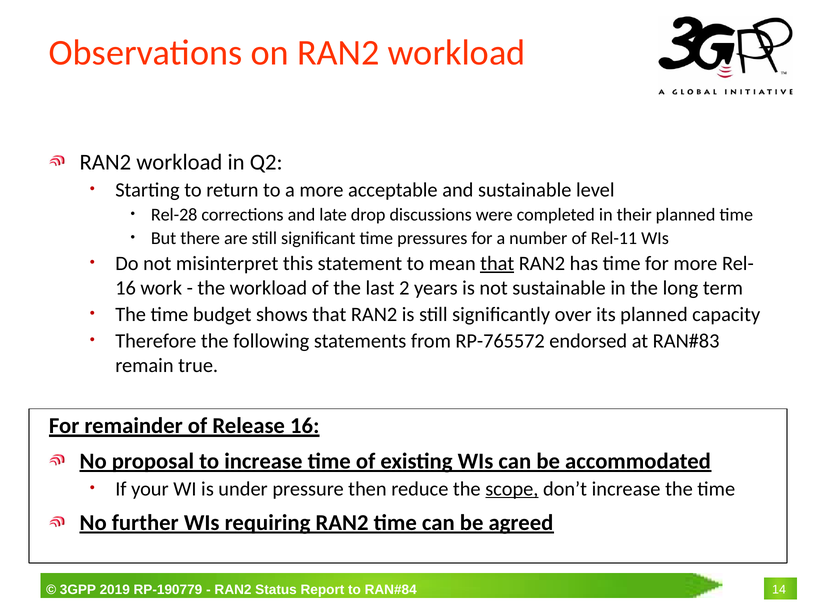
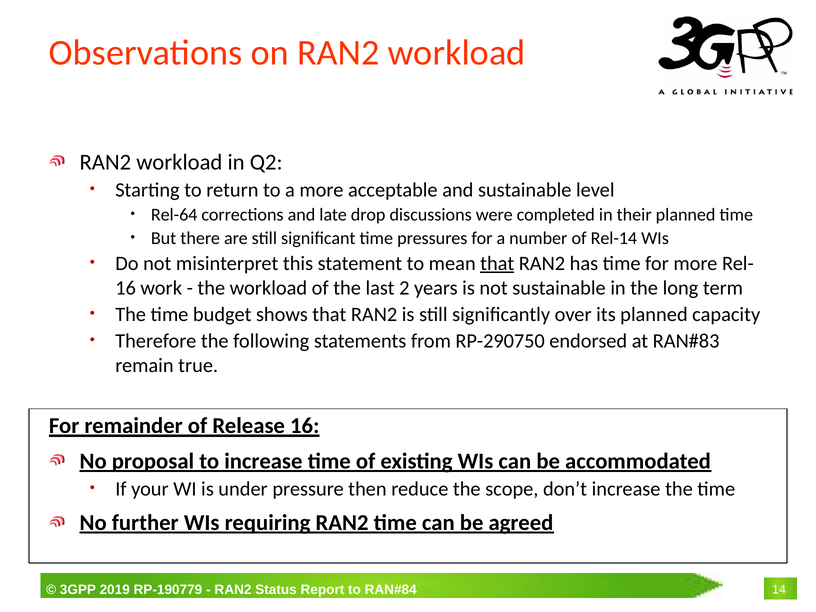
Rel-28: Rel-28 -> Rel-64 (174, 215)
Rel-11: Rel-11 -> Rel-14 (614, 238)
RP-765572: RP-765572 -> RP-290750 (500, 341)
scope underline: present -> none (512, 489)
